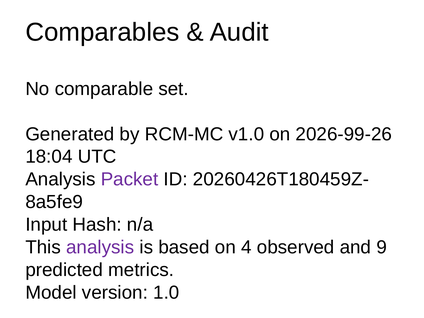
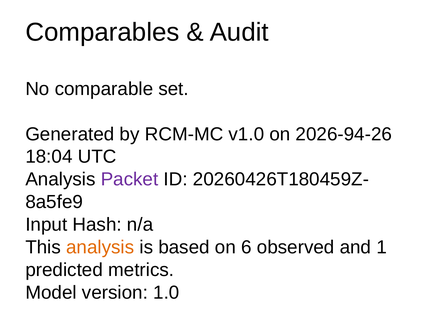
2026-99-26: 2026-99-26 -> 2026-94-26 (344, 134)
analysis colour: purple -> orange (100, 247)
4: 4 -> 6 (246, 247)
9: 9 -> 1 (382, 247)
